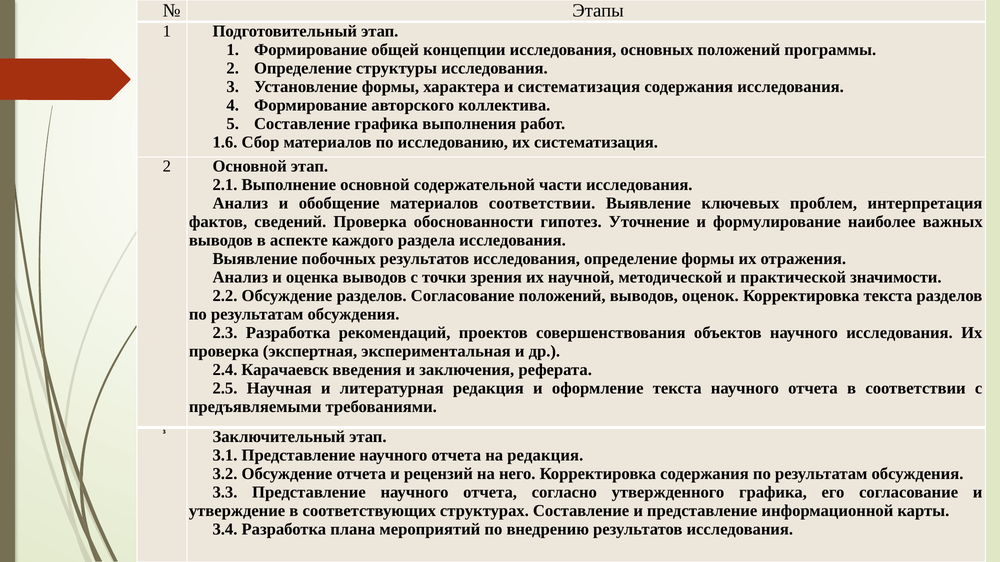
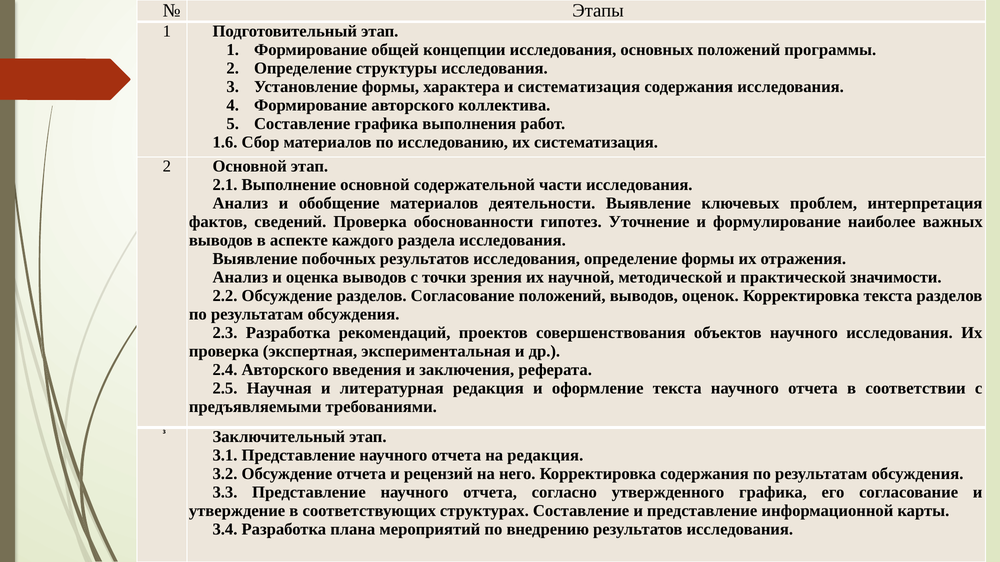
материалов соответствии: соответствии -> деятельности (542, 203)
2.4 Карачаевск: Карачаевск -> Авторского (285, 370)
